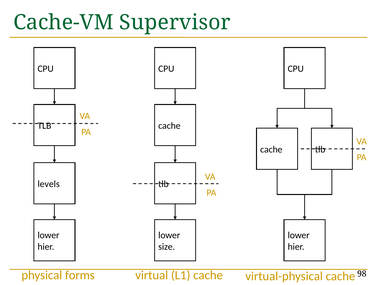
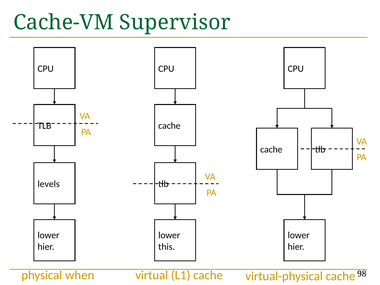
size: size -> this (167, 247)
forms: forms -> when (80, 275)
